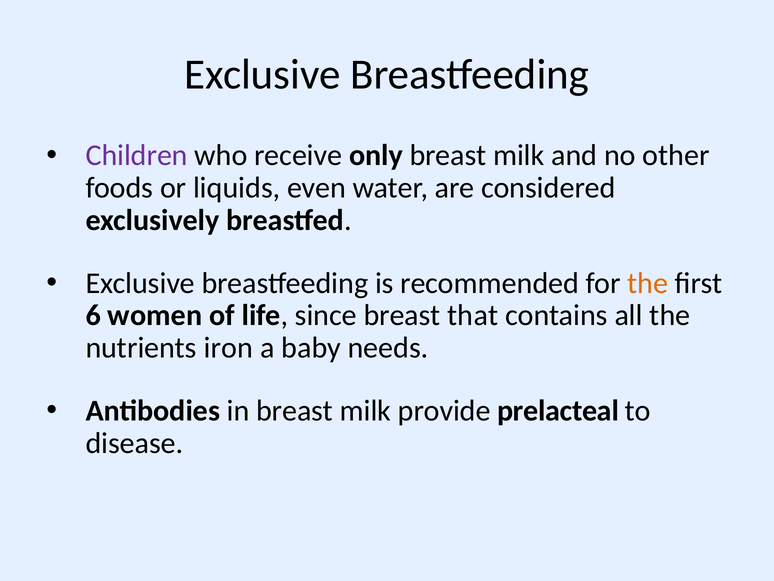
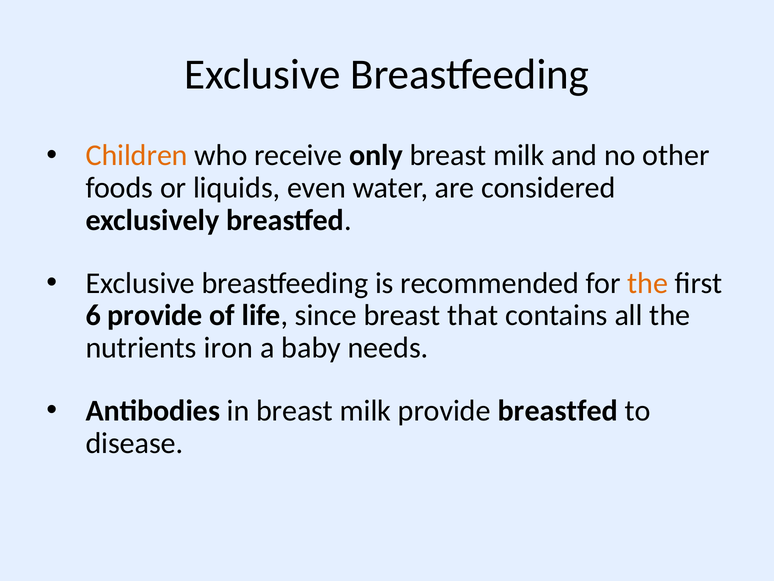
Children colour: purple -> orange (137, 155)
6 women: women -> provide (155, 315)
provide prelacteal: prelacteal -> breastfed (558, 410)
